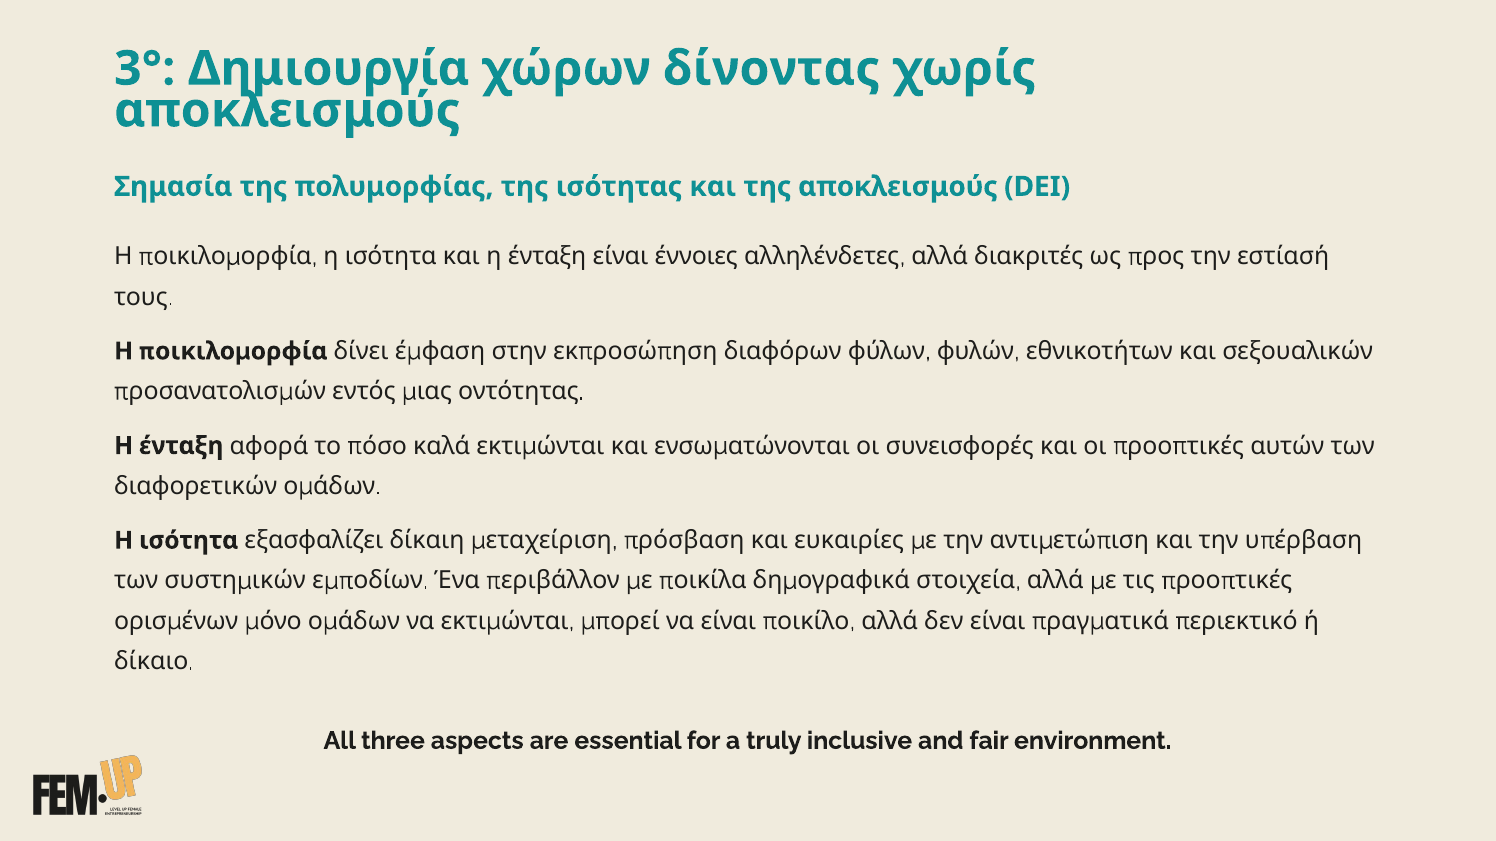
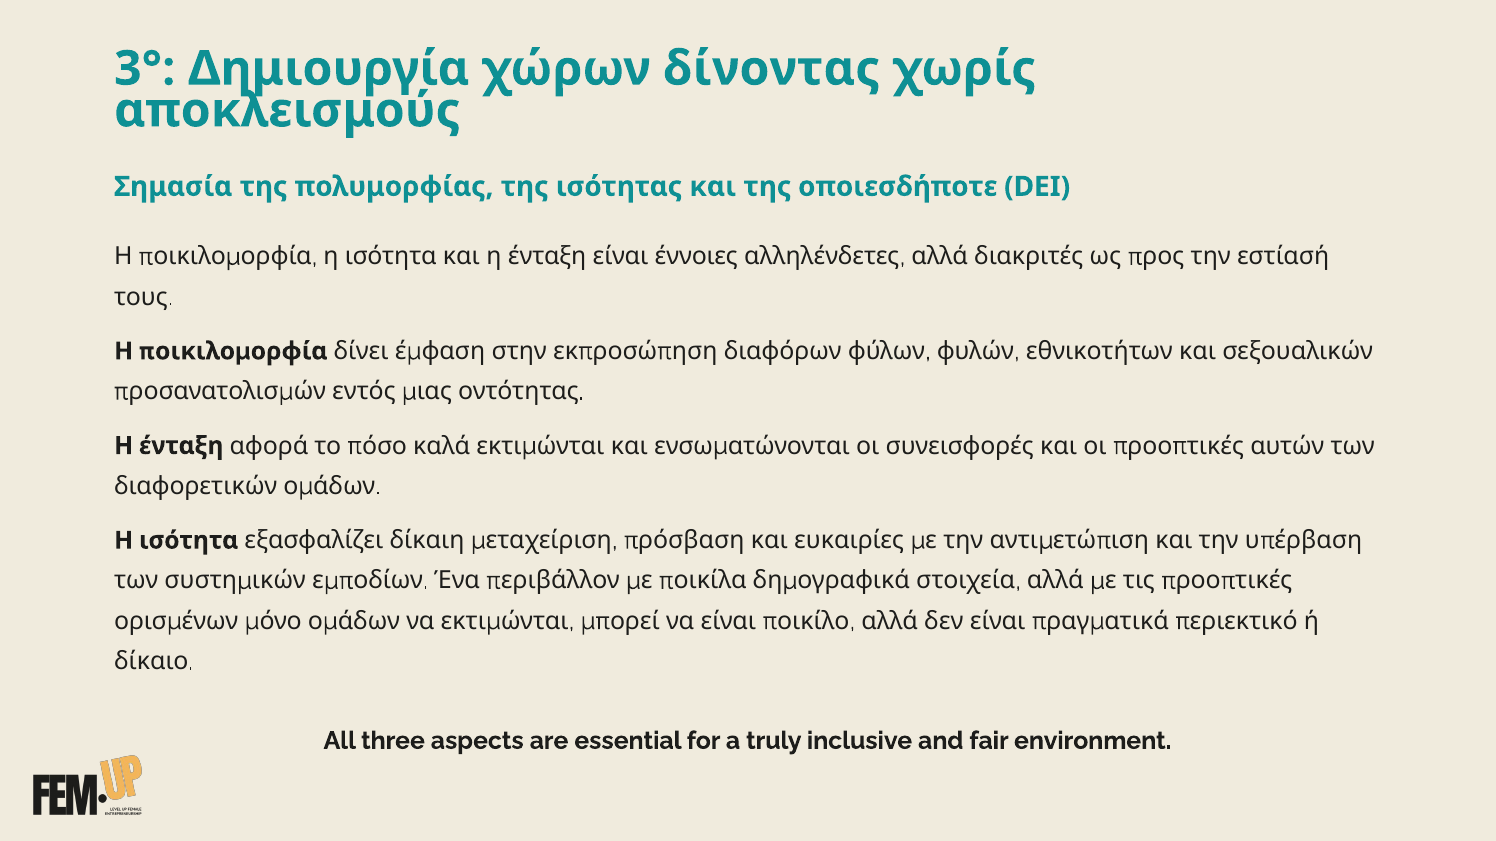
της αποκλεισμούς: αποκλεισμούς -> οποιεσδήποτε (898, 187)
